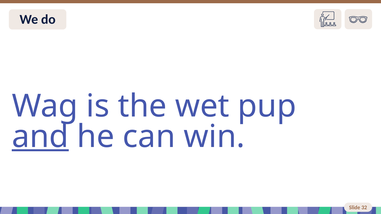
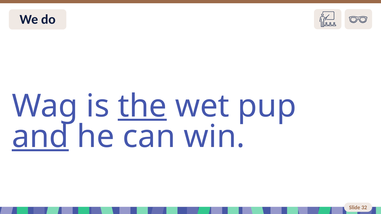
the underline: none -> present (142, 106)
